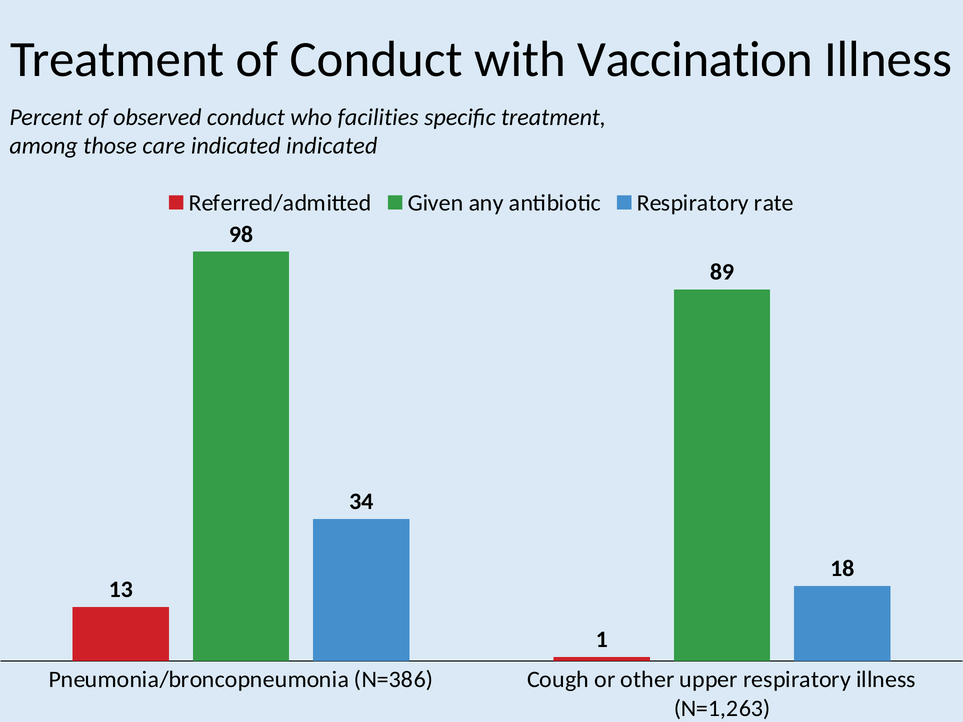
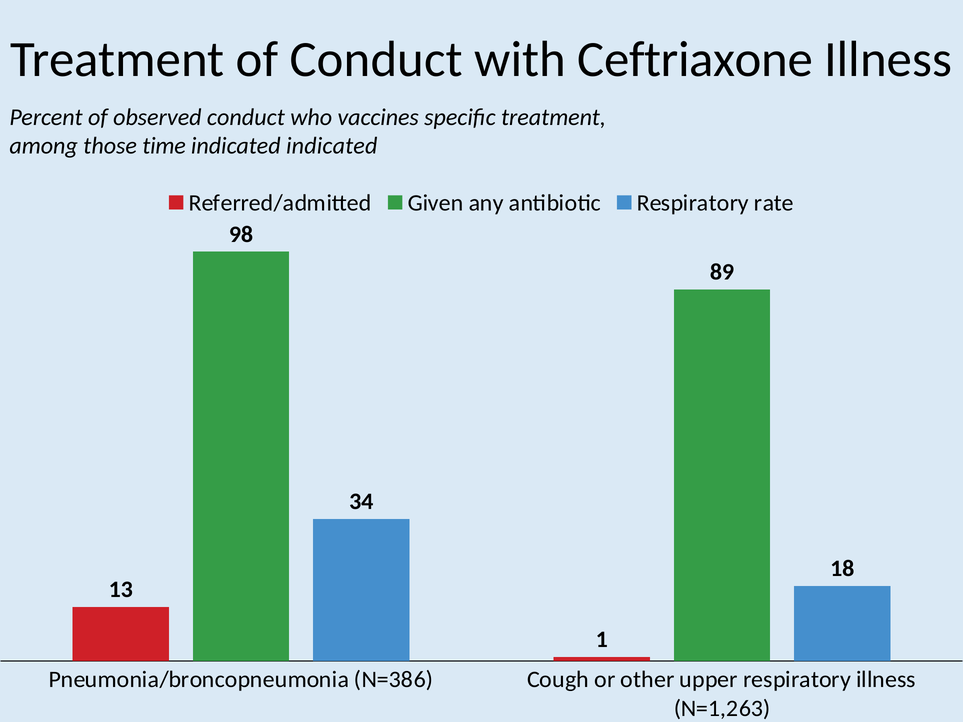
Vaccination: Vaccination -> Ceftriaxone (695, 60)
facilities: facilities -> vaccines (378, 117)
care: care -> time (164, 146)
